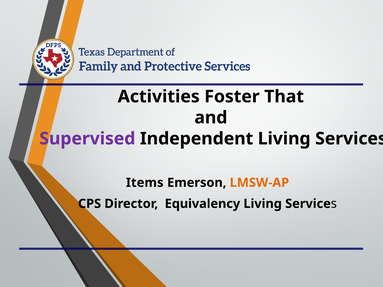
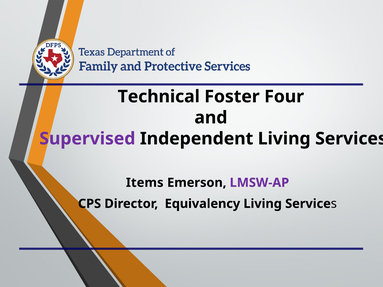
Activities: Activities -> Technical (159, 97)
That: That -> Four (284, 97)
LMSW-AP colour: orange -> purple (259, 183)
